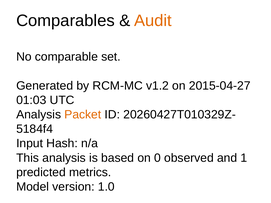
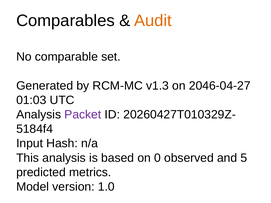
v1.2: v1.2 -> v1.3 (157, 86)
2015-04-27: 2015-04-27 -> 2046-04-27 (220, 86)
Packet colour: orange -> purple (83, 115)
1: 1 -> 5 (244, 158)
